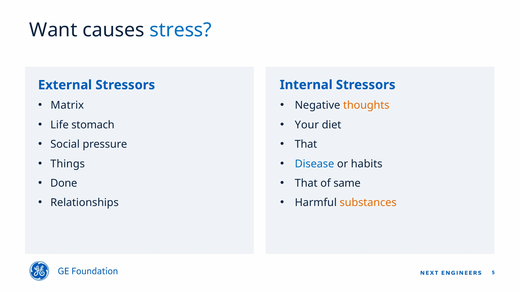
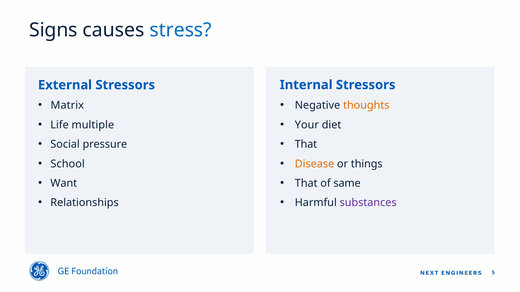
Want: Want -> Signs (53, 30)
stomach: stomach -> multiple (93, 125)
Things: Things -> School (68, 164)
Disease colour: blue -> orange (315, 164)
habits: habits -> things (367, 164)
Done: Done -> Want (64, 184)
substances colour: orange -> purple (368, 203)
